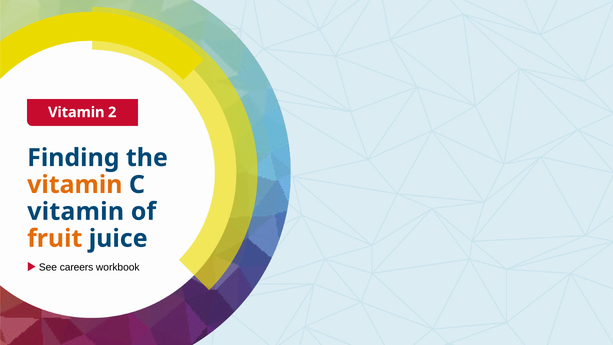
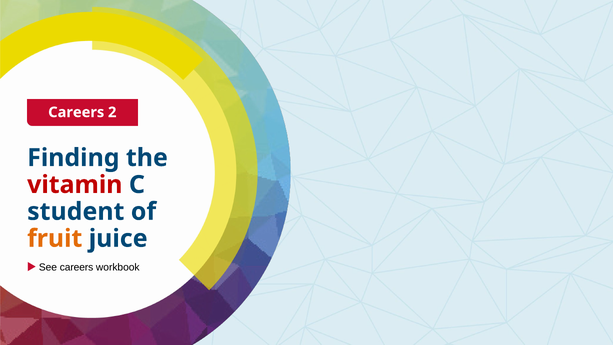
Vitamin: Vitamin -> Careers (76, 112)
vitamin colour: orange -> red (75, 185)
vitamin: vitamin -> student (76, 212)
